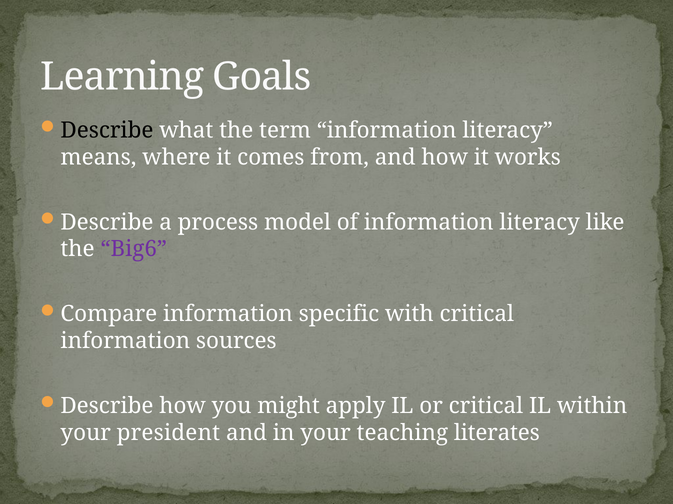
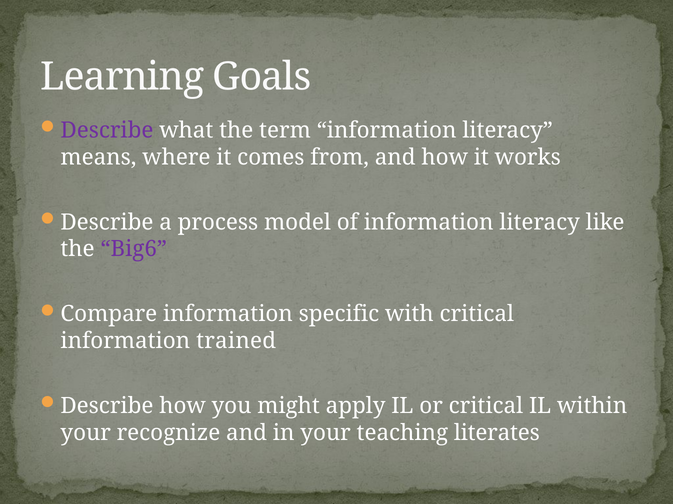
Describe colour: black -> purple (107, 131)
sources: sources -> trained (236, 341)
president: president -> recognize (168, 433)
